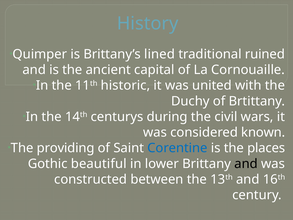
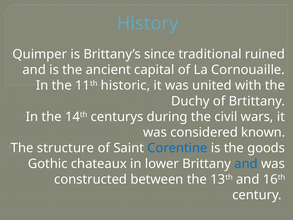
lined: lined -> since (160, 54)
providing: providing -> structure (65, 148)
places: places -> goods (266, 148)
beautiful: beautiful -> chateaux (99, 164)
and colour: black -> blue (246, 164)
